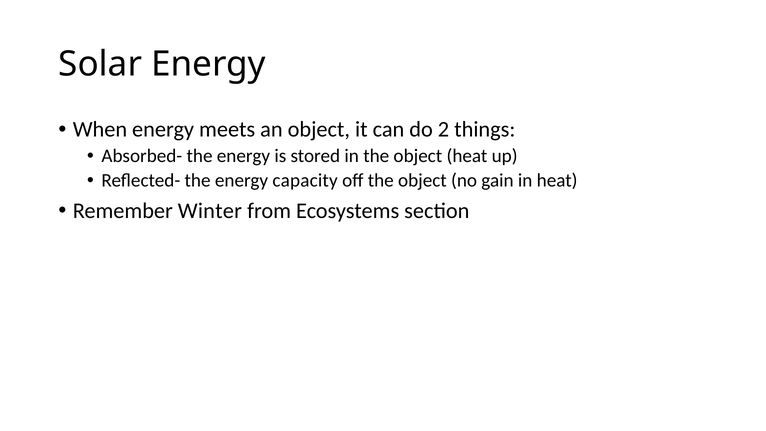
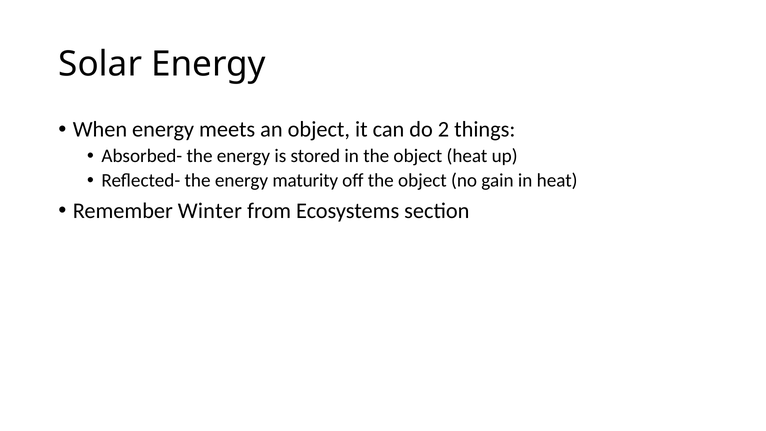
capacity: capacity -> maturity (305, 181)
